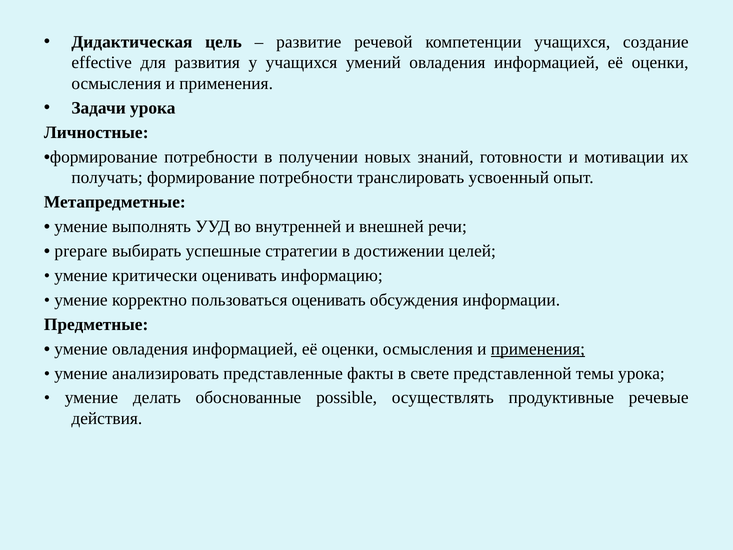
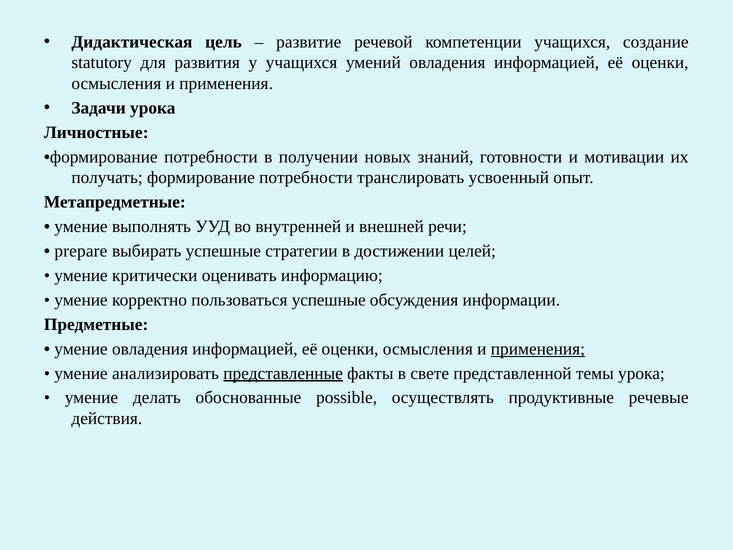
effective: effective -> statutory (102, 63)
пользоваться оценивать: оценивать -> успешные (329, 300)
представленные underline: none -> present (283, 373)
